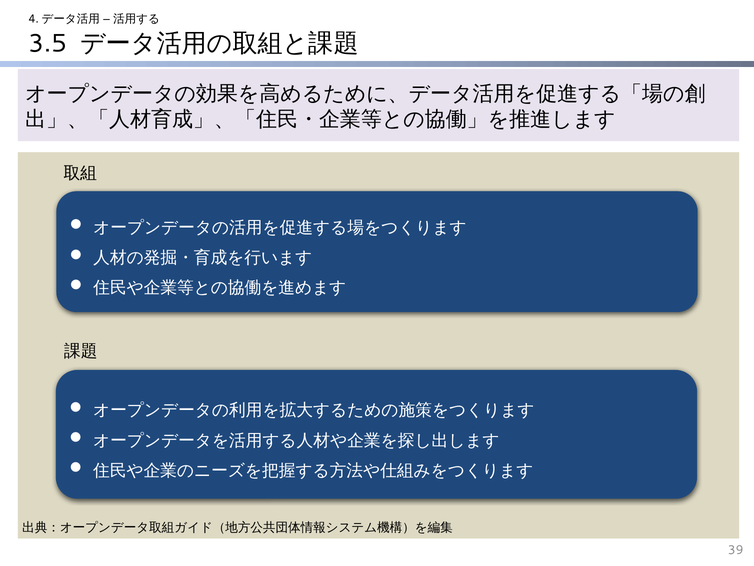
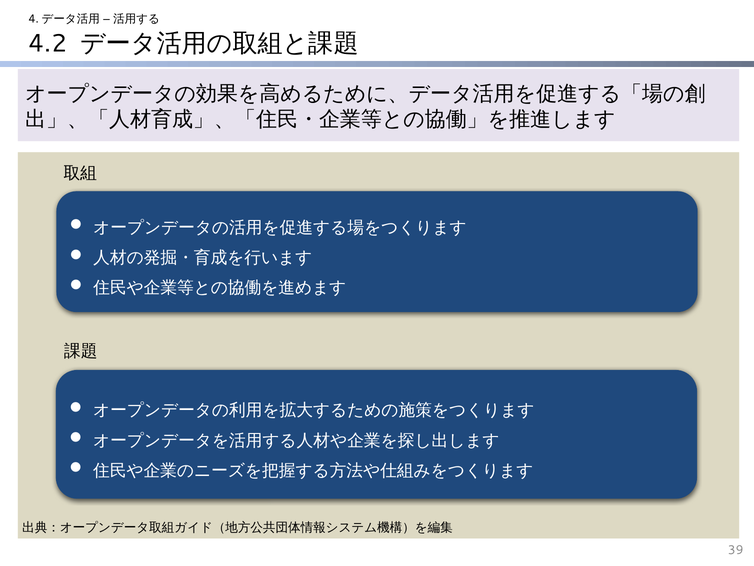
3.5: 3.5 -> 4.2 (48, 43)
